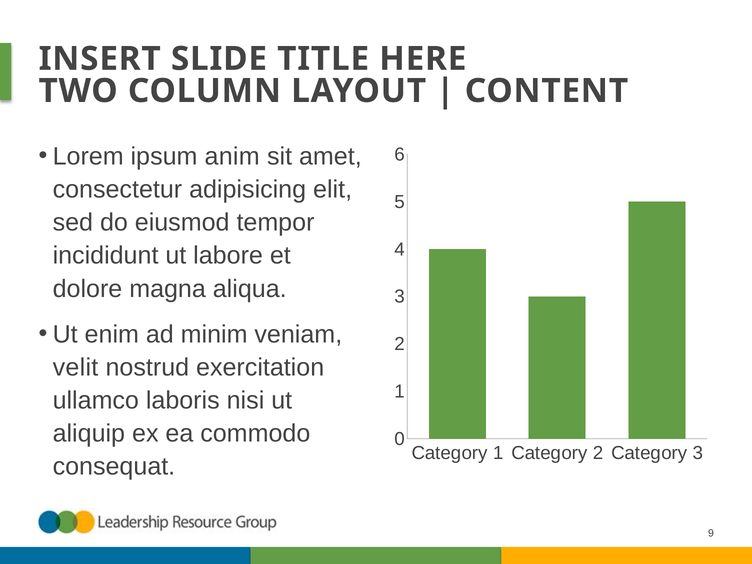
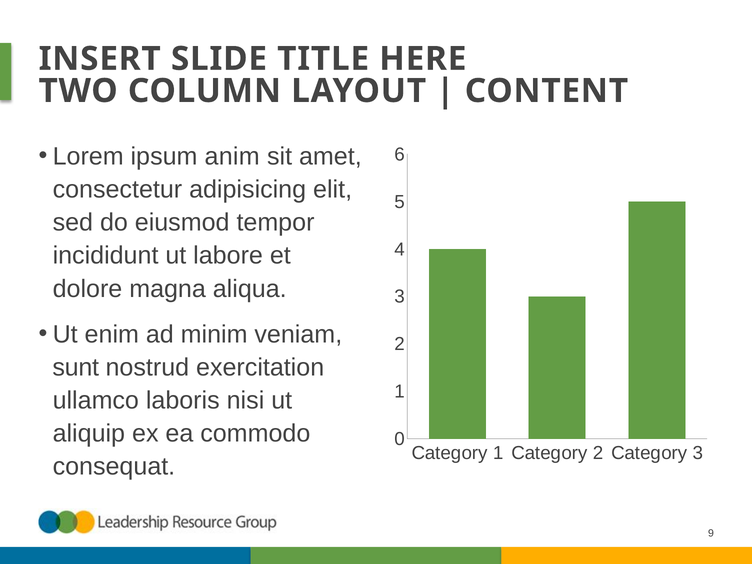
velit: velit -> sunt (76, 367)
